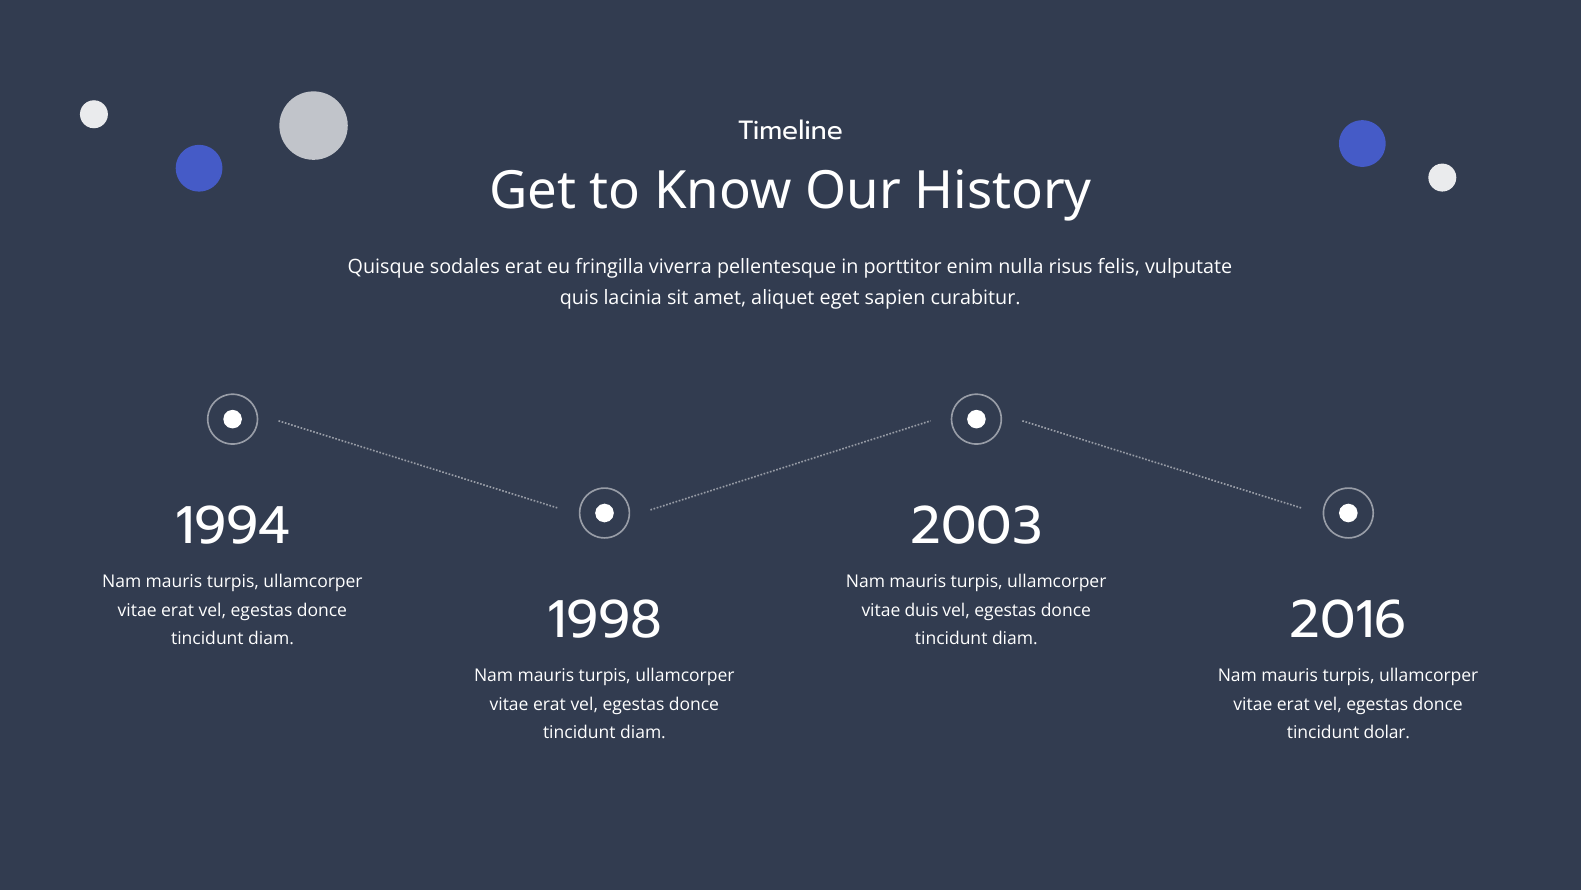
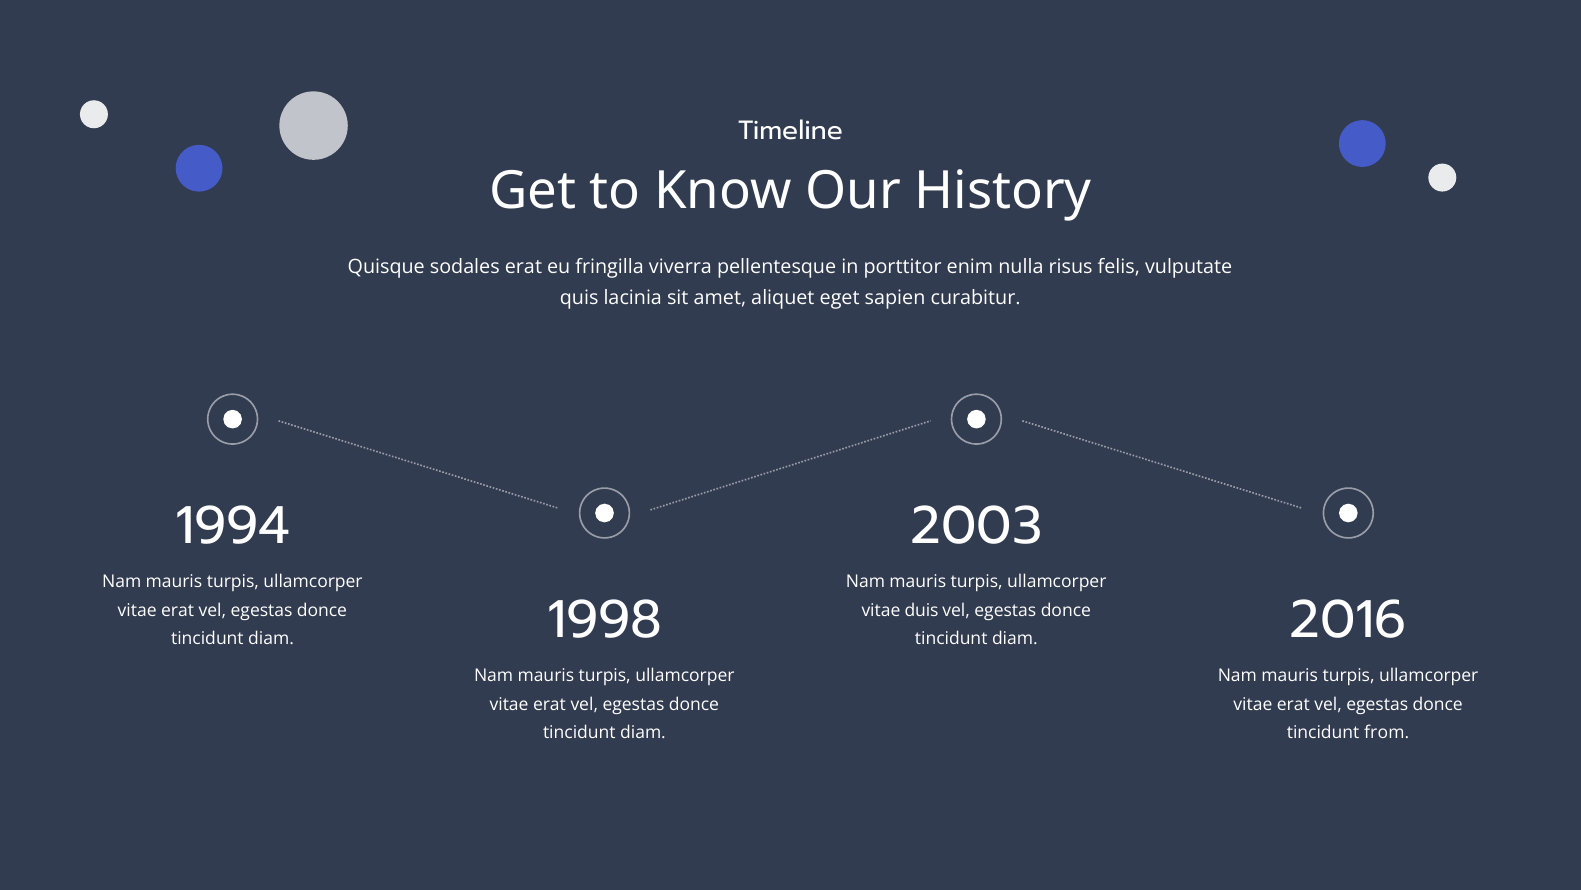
dolar: dolar -> from (1387, 732)
